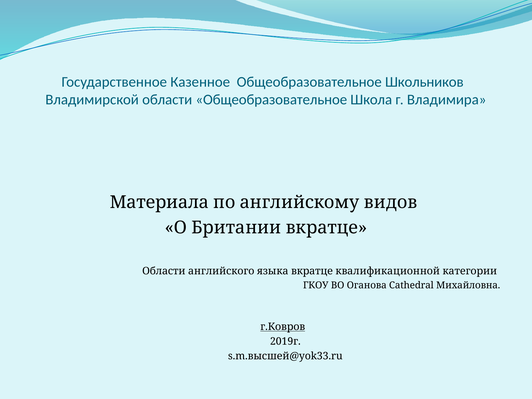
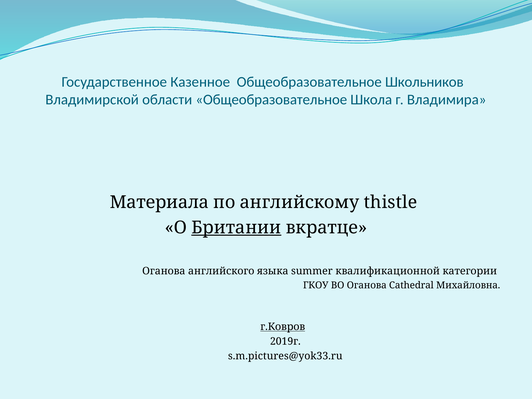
видов: видов -> thistle (391, 202)
Британии underline: none -> present (236, 228)
Области: Области -> Оганова (164, 271)
языка вкратце: вкратце -> summer (312, 271)
s.m.высшей@yok33.ru: s.m.высшей@yok33.ru -> s.m.pictures@yok33.ru (285, 356)
